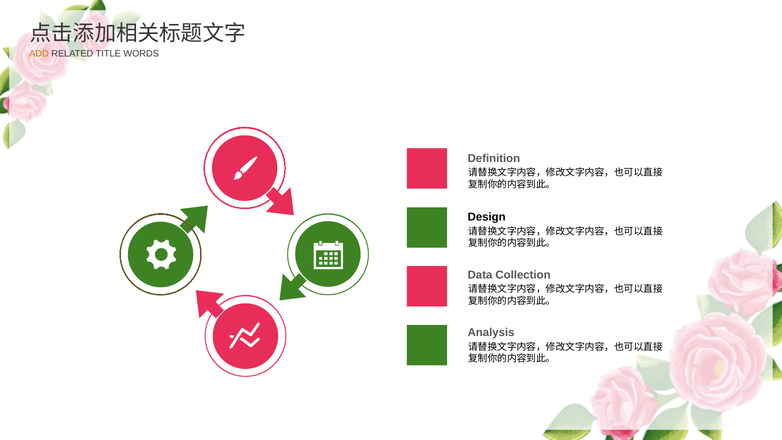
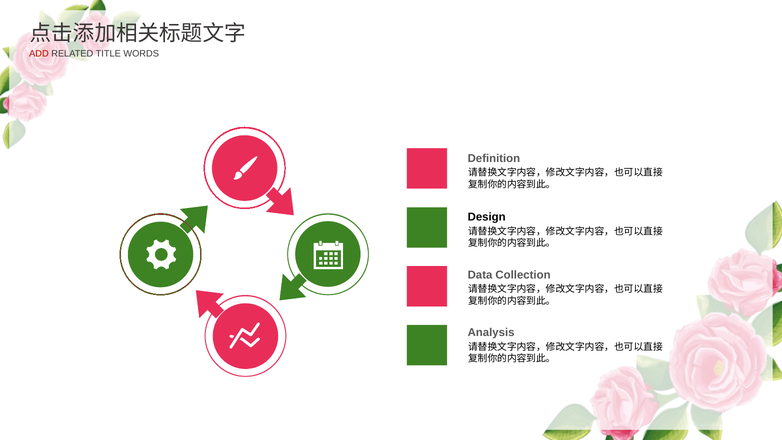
ADD colour: orange -> red (39, 54)
